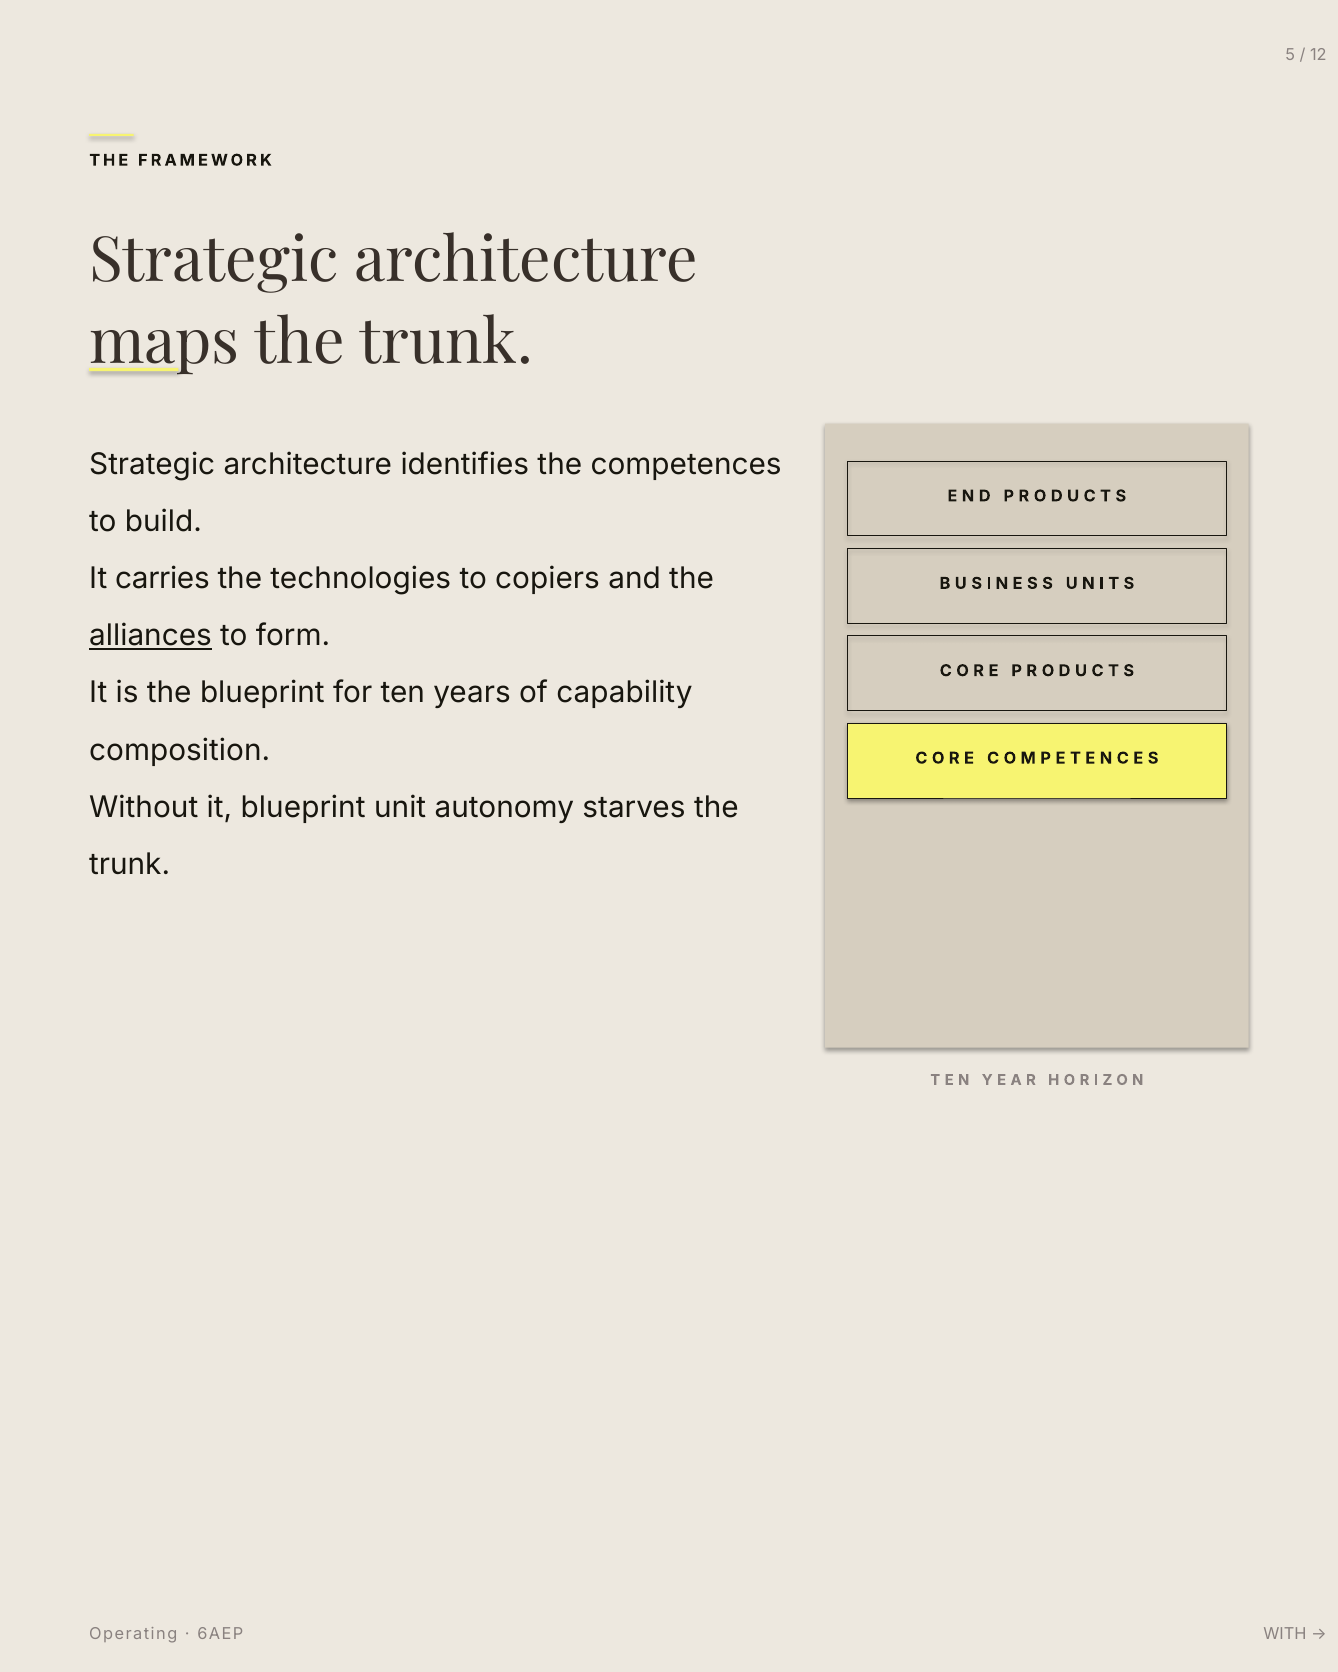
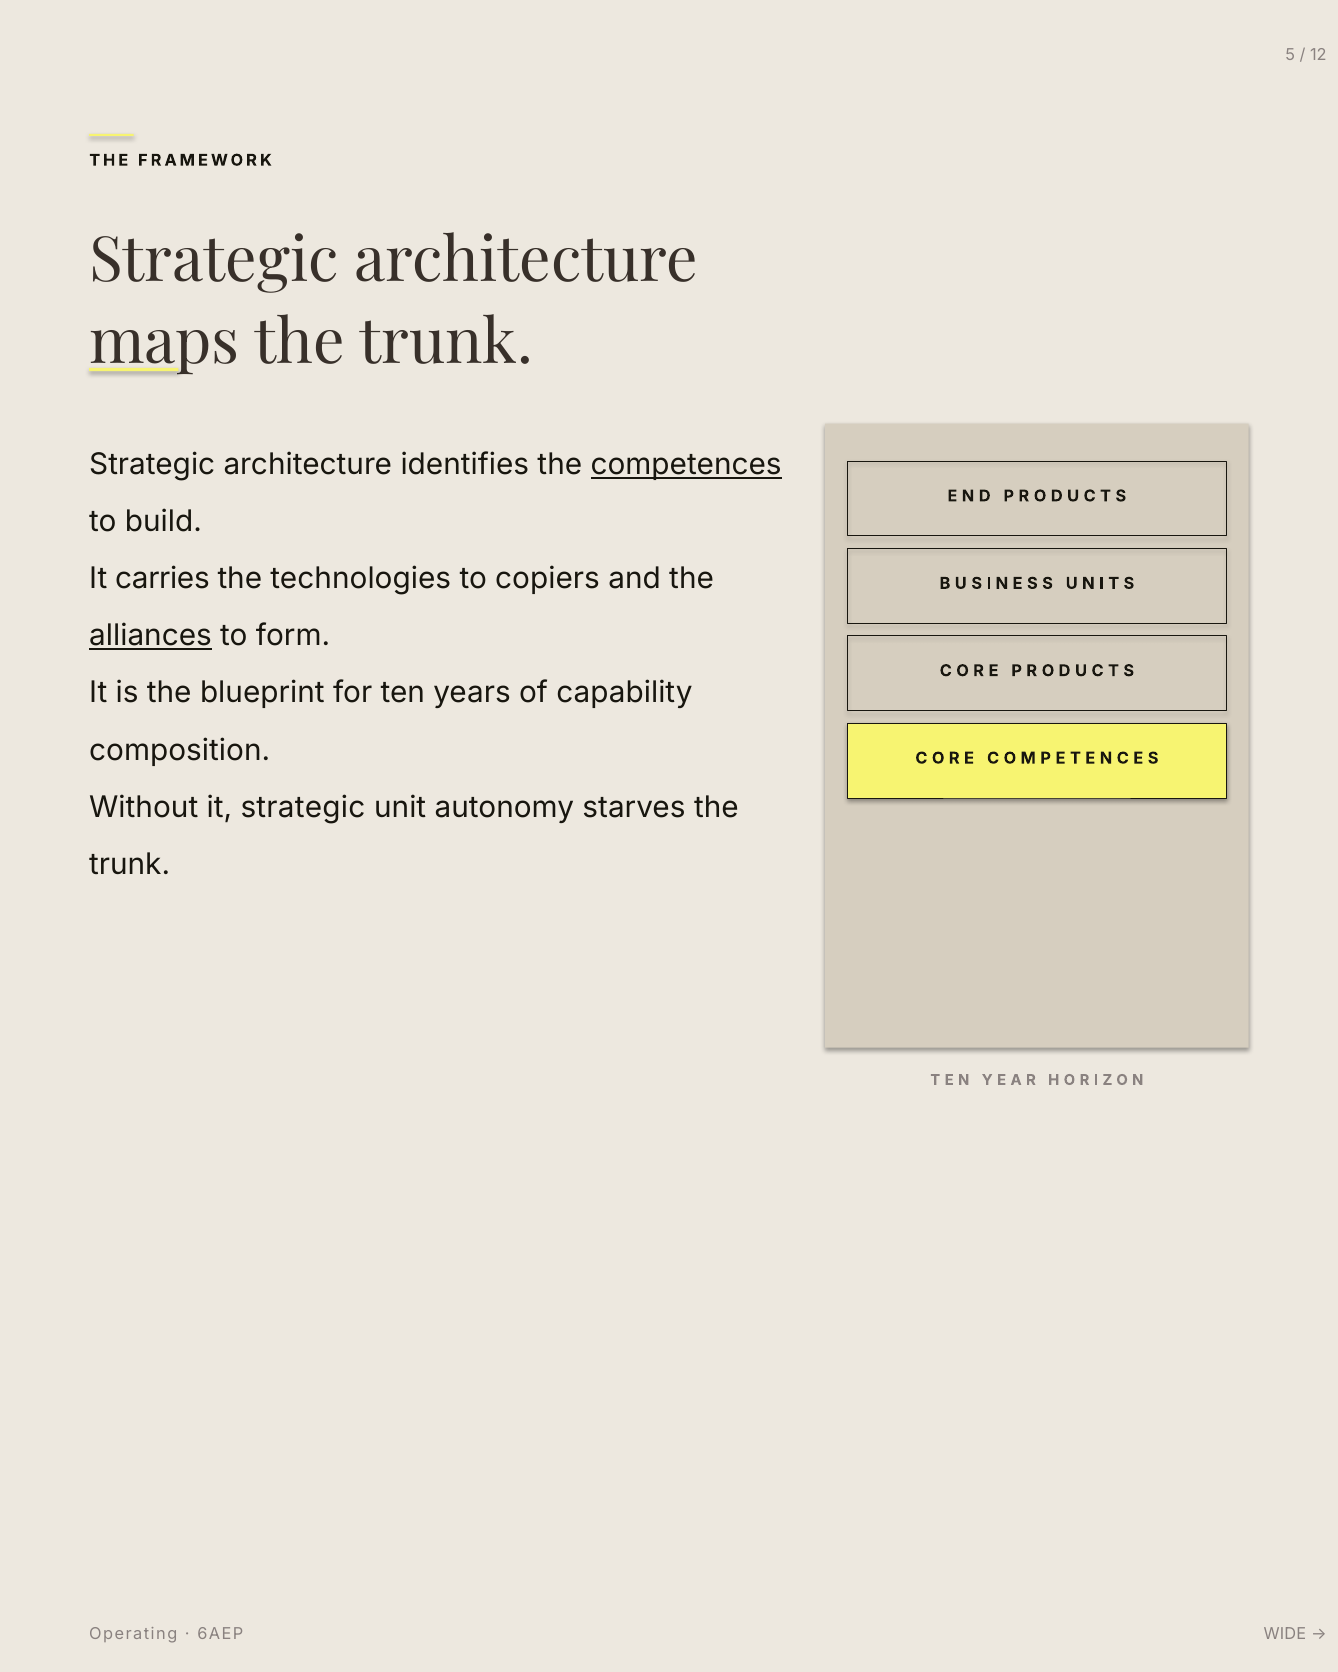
competences underline: none -> present (686, 465)
it blueprint: blueprint -> strategic (303, 808)
WITH: WITH -> WIDE (1285, 1634)
